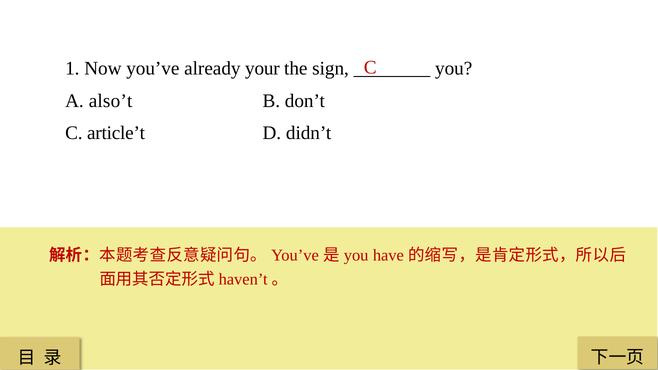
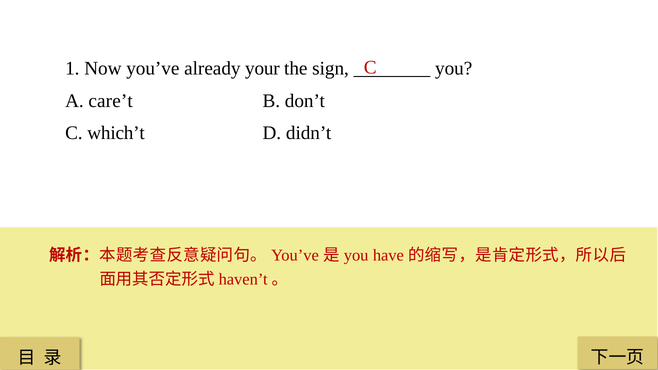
also’t: also’t -> care’t (111, 101)
article’t: article’t -> which’t (116, 133)
